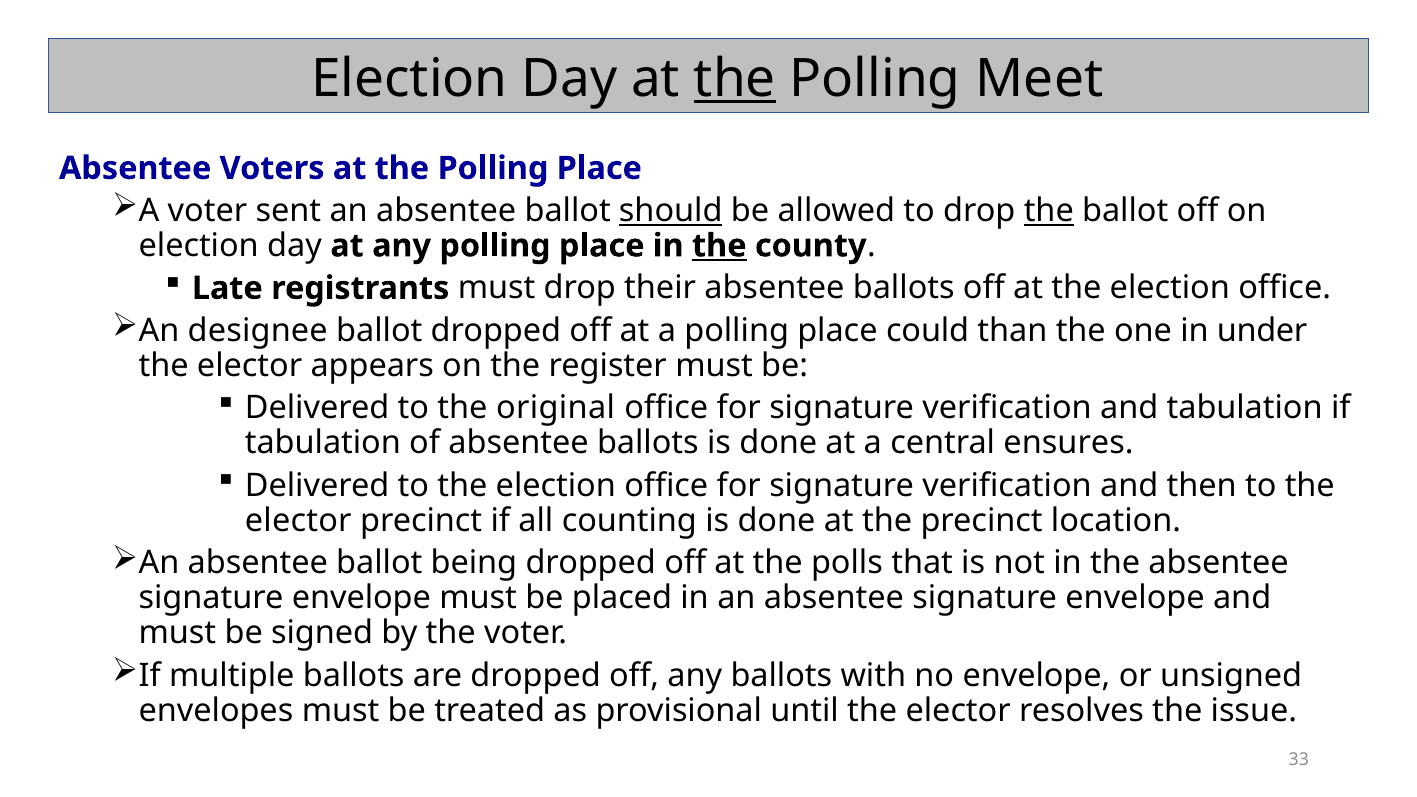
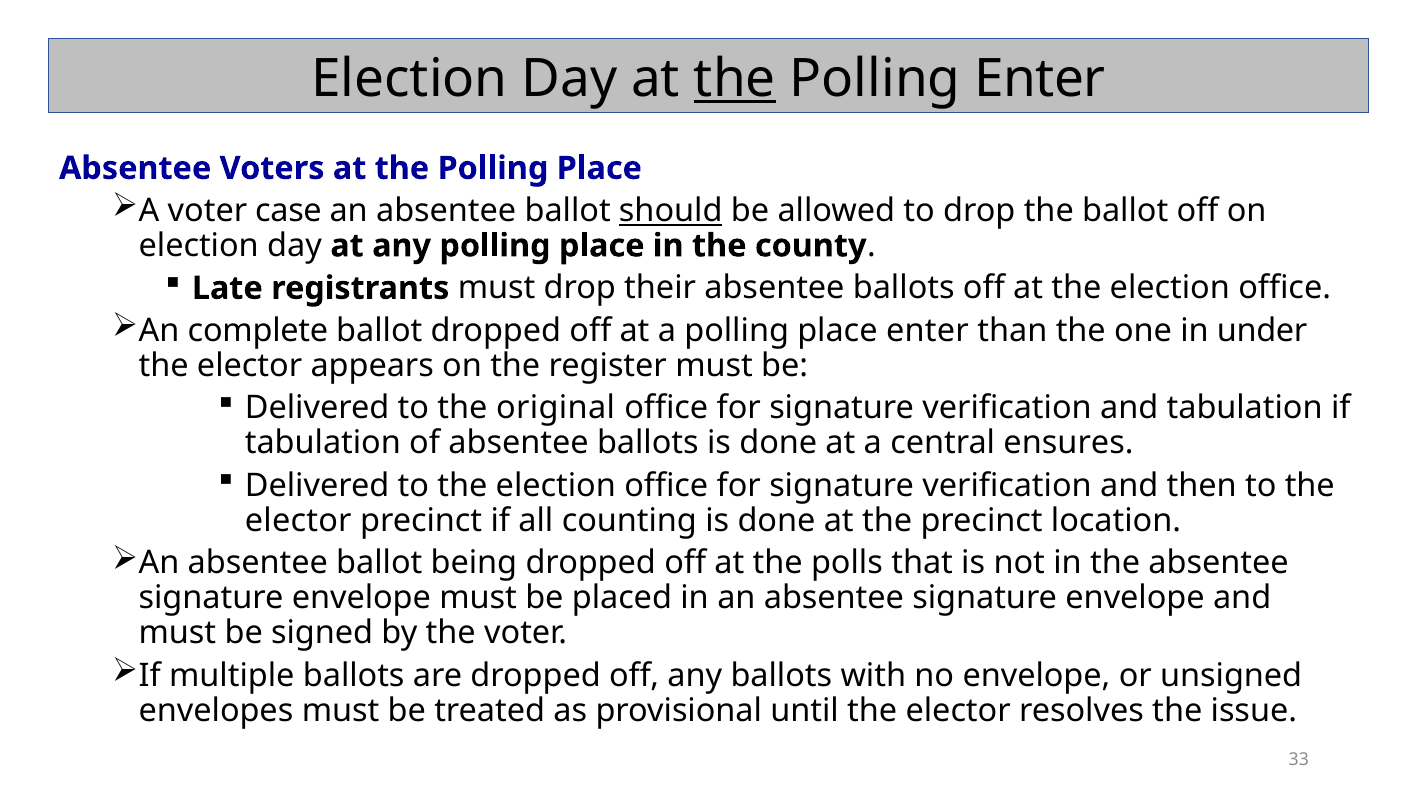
Polling Meet: Meet -> Enter (1040, 79)
sent: sent -> case (288, 211)
the underline: present -> none (1049, 211)
the underline: present -> none (719, 246)
designee: designee -> complete (258, 331)
place could: could -> enter (927, 331)
